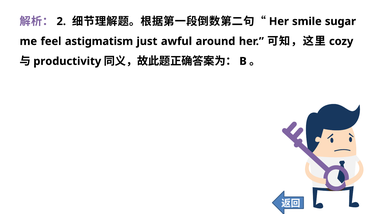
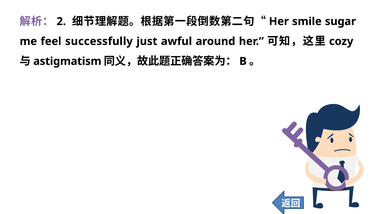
astigmatism: astigmatism -> successfully (99, 41)
productivity: productivity -> astigmatism (67, 61)
